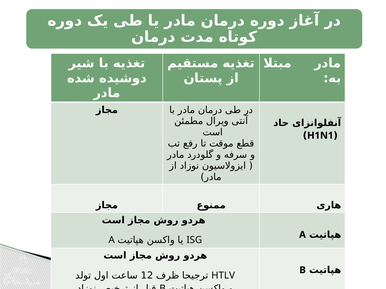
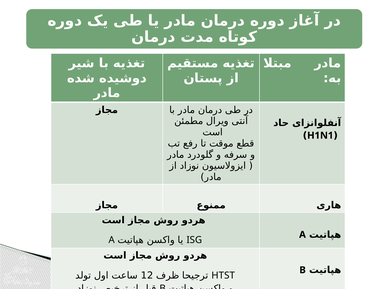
HTLV: HTLV -> HTST (223, 276)
